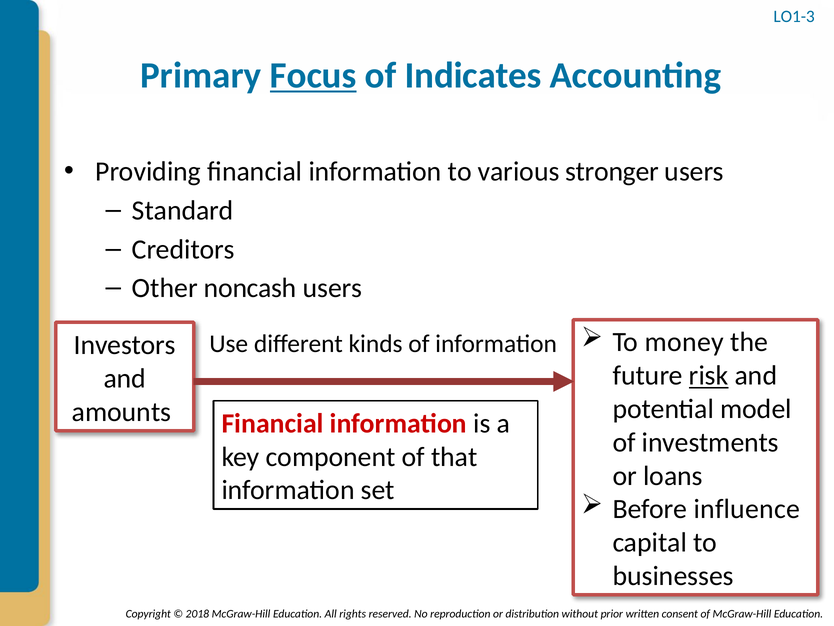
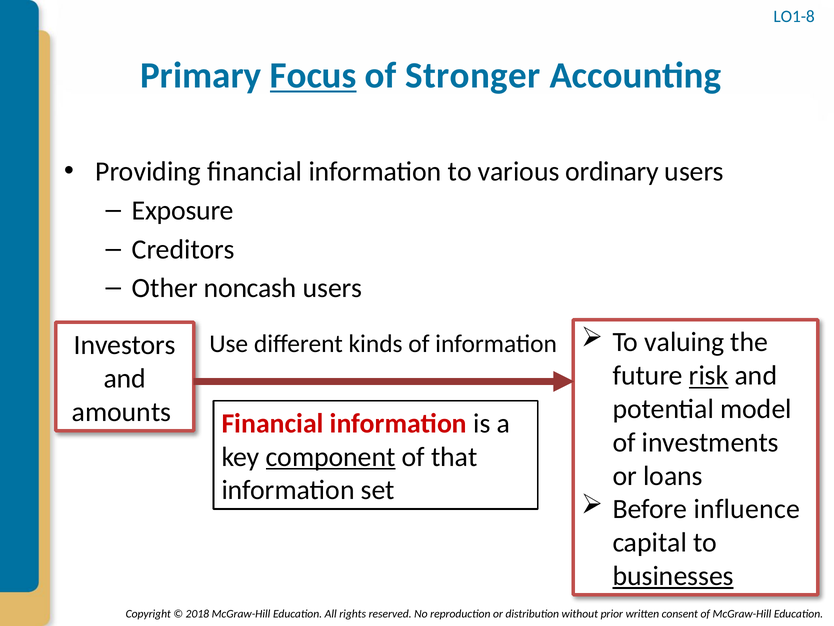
LO1-3: LO1-3 -> LO1-8 (794, 16)
Indicates: Indicates -> Stronger (473, 76)
stronger: stronger -> ordinary (612, 171)
Standard: Standard -> Exposure (183, 210)
money: money -> valuing (684, 342)
component underline: none -> present (331, 456)
businesses underline: none -> present (673, 576)
